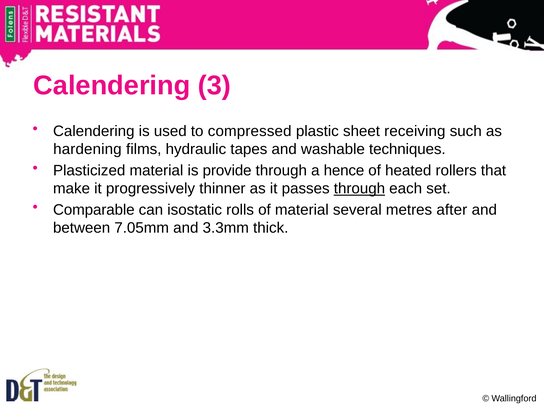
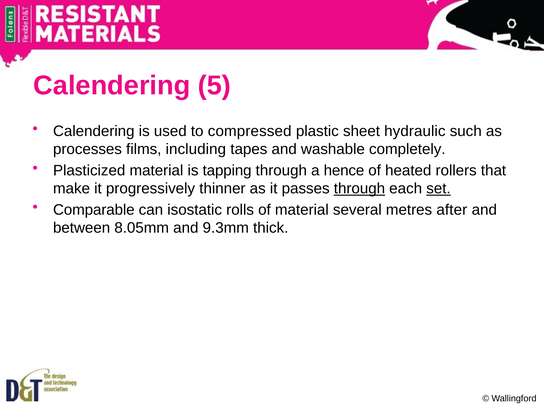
3: 3 -> 5 (214, 86)
receiving: receiving -> hydraulic (415, 131)
hardening: hardening -> processes (88, 149)
hydraulic: hydraulic -> including (196, 149)
techniques: techniques -> completely (407, 149)
provide: provide -> tapping (227, 170)
set underline: none -> present (438, 189)
7.05mm: 7.05mm -> 8.05mm (142, 228)
3.3mm: 3.3mm -> 9.3mm (226, 228)
